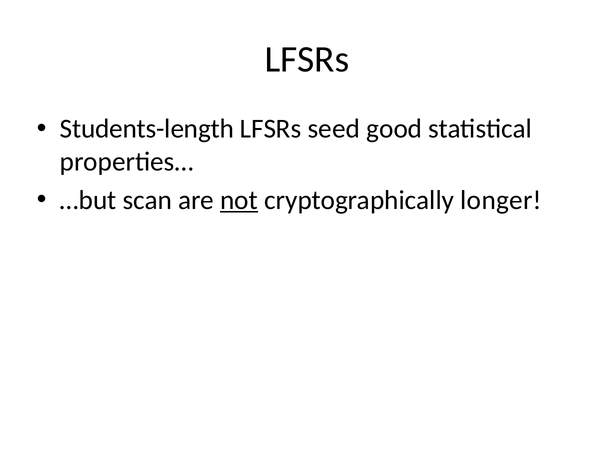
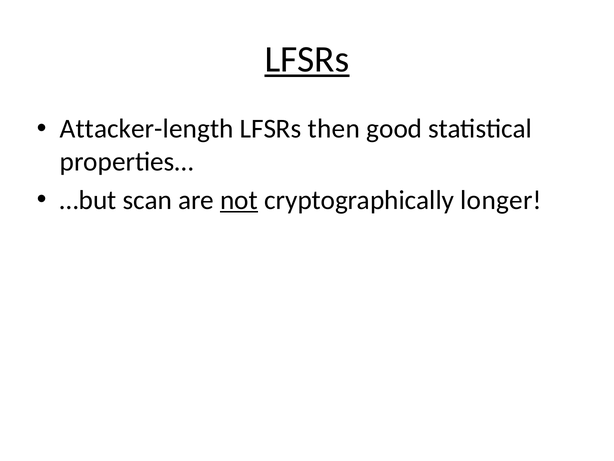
LFSRs underline: none -> present (307, 59)
Students-length: Students-length -> Attacker-length (147, 129)
seed: seed -> then (334, 129)
